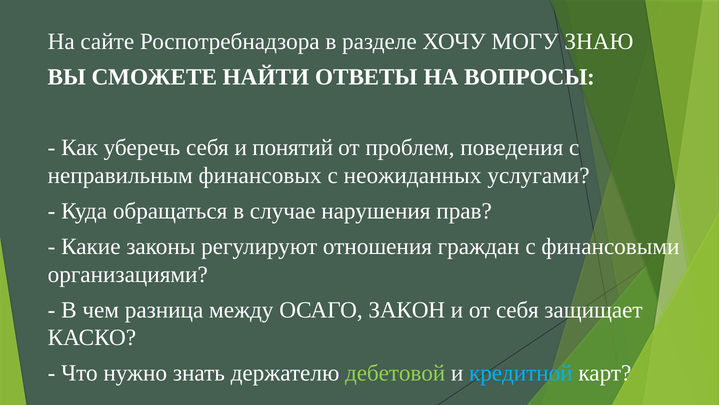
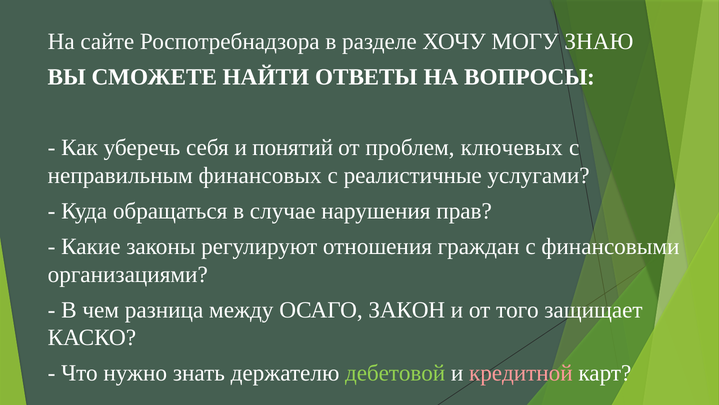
поведения: поведения -> ключевых (512, 148)
неожиданных: неожиданных -> реалистичные (413, 175)
от себя: себя -> того (517, 309)
кредитной colour: light blue -> pink (521, 373)
